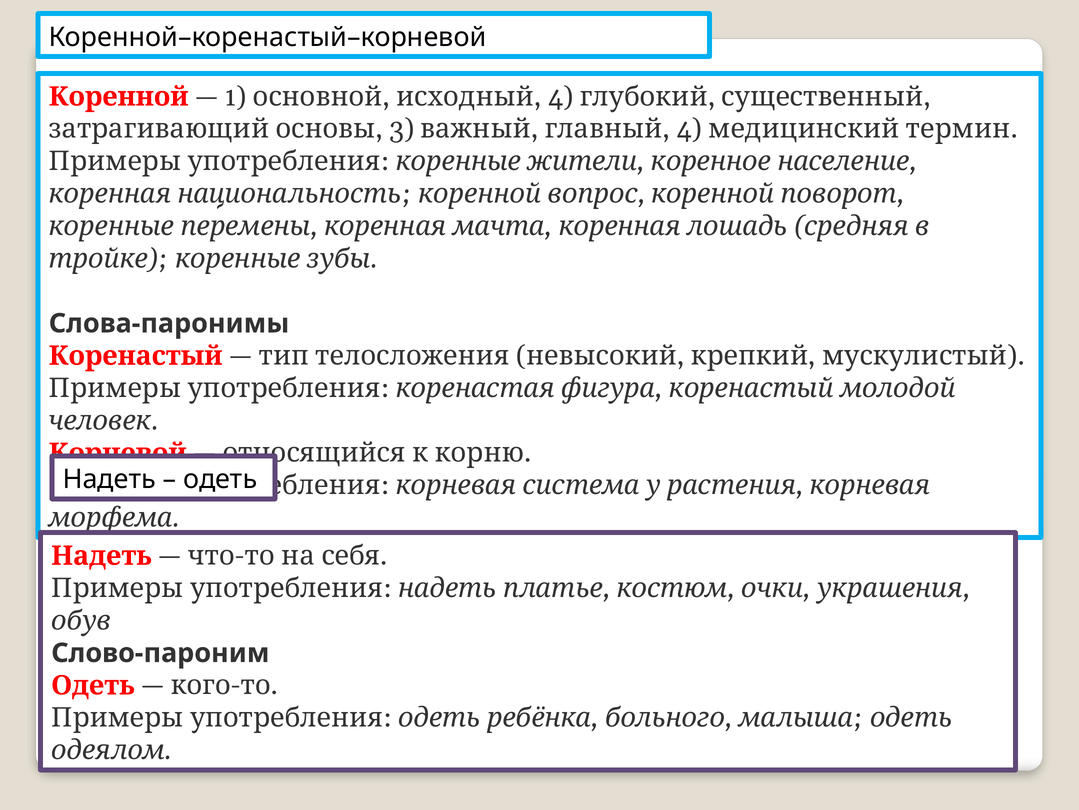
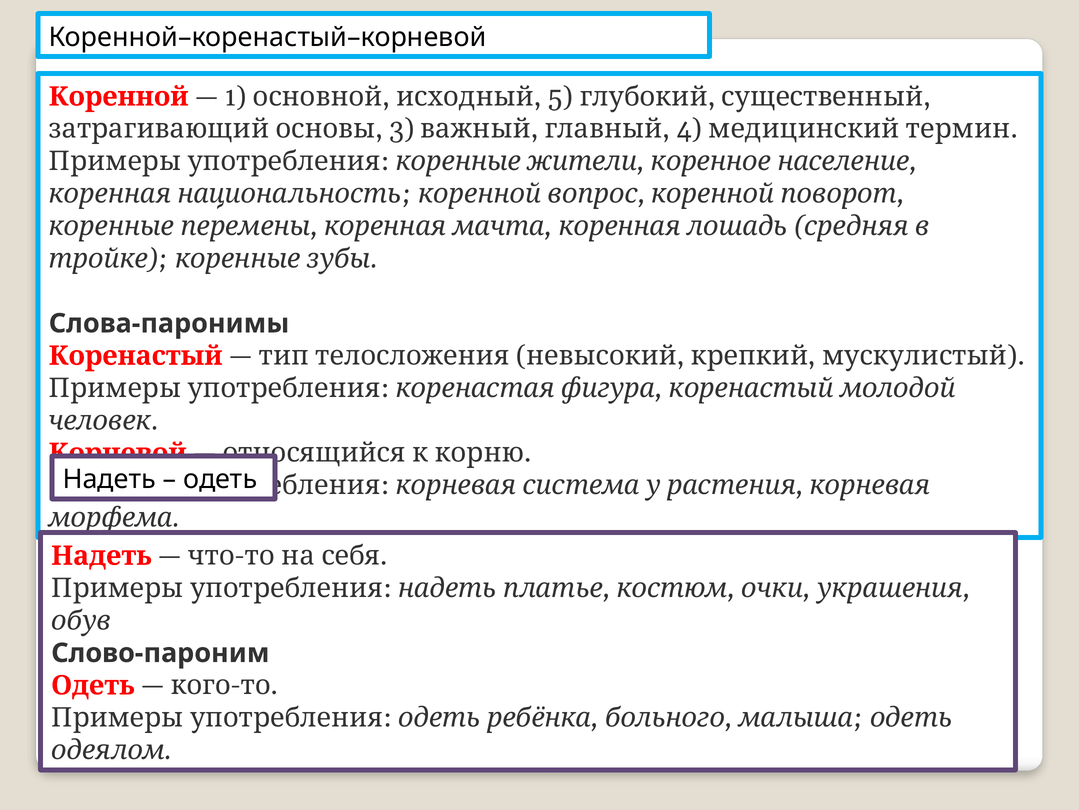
4: 4 -> 5 (560, 97)
